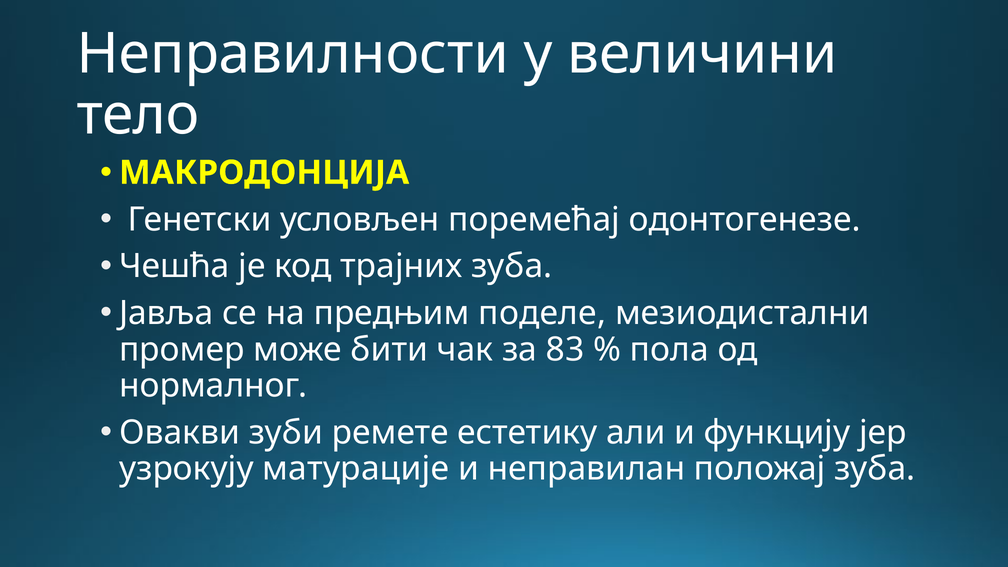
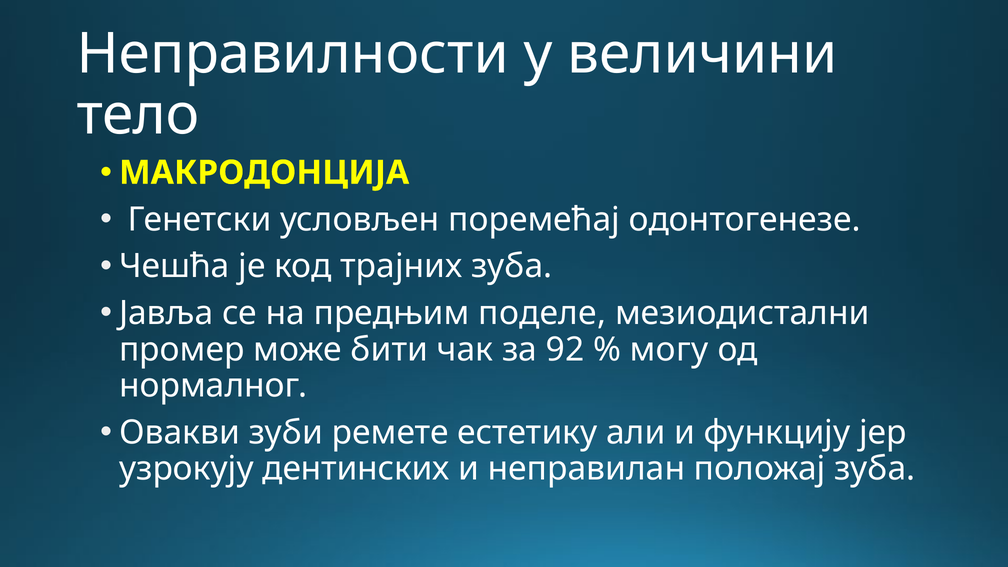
83: 83 -> 92 (565, 349)
пола: пола -> могу (669, 349)
матурације: матурације -> дентинских (356, 469)
